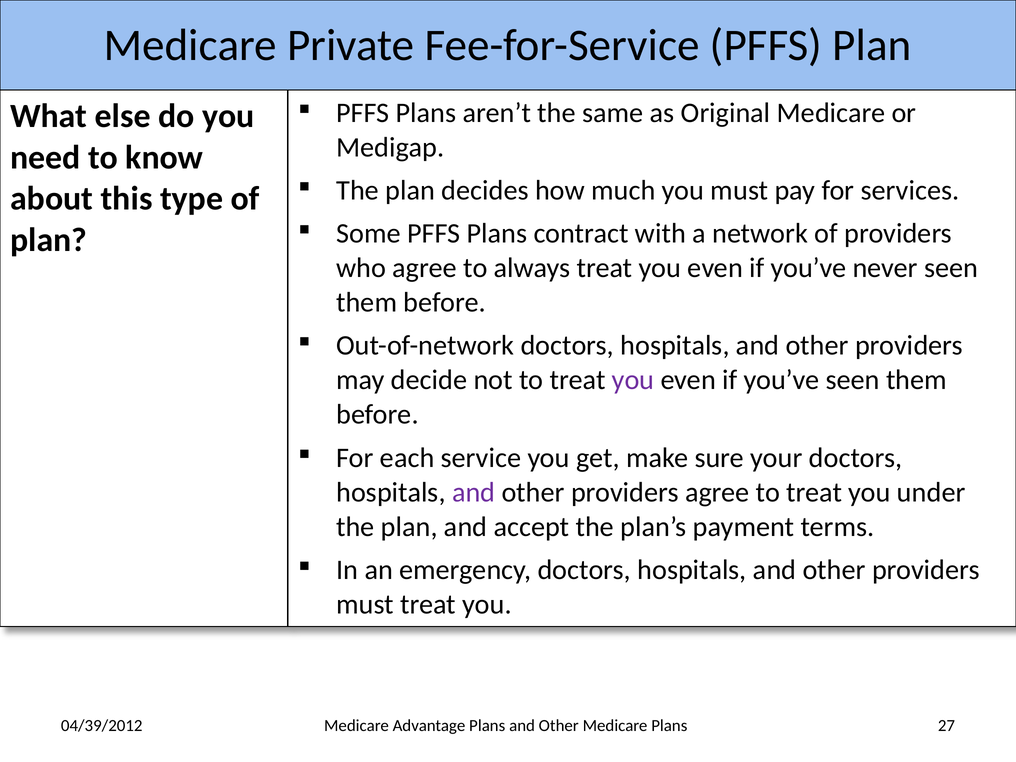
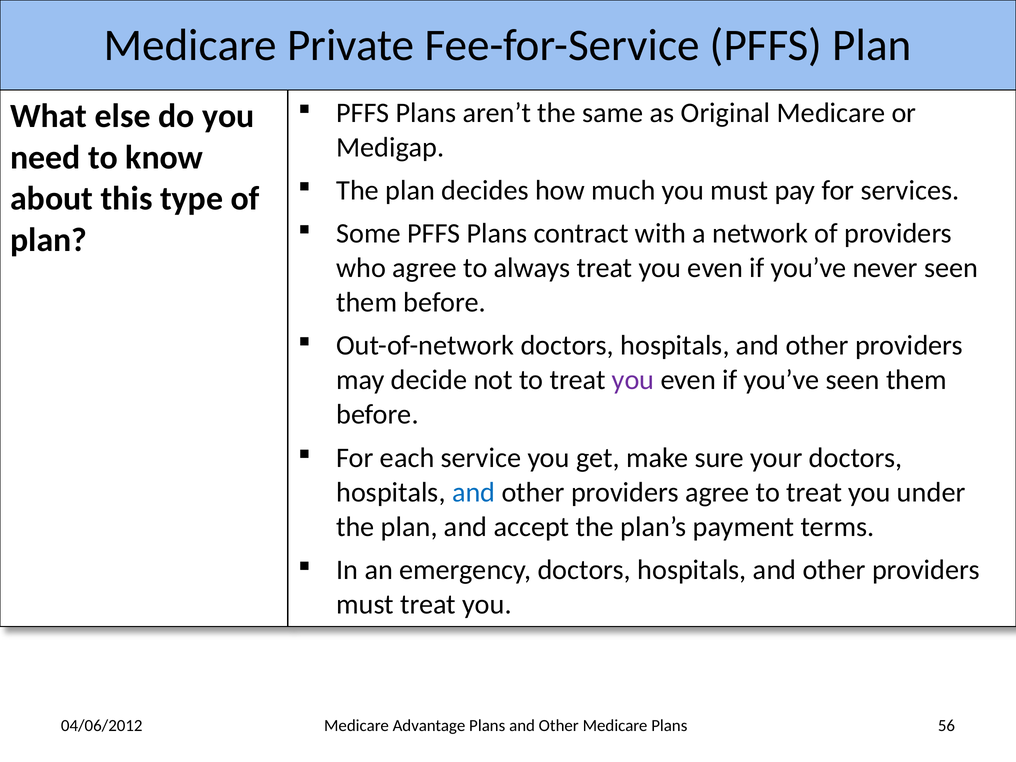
and colour: purple -> blue (474, 492)
04/39/2012: 04/39/2012 -> 04/06/2012 (102, 726)
27: 27 -> 56 (946, 726)
